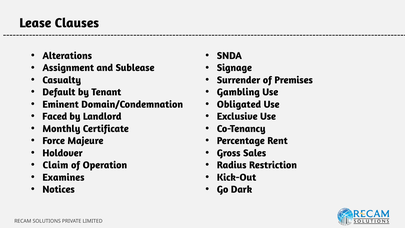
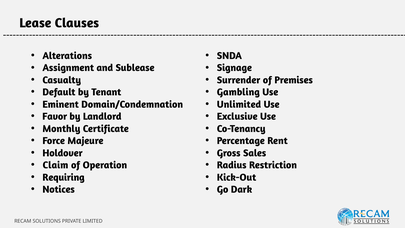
Obligated: Obligated -> Unlimited (239, 104)
Faced: Faced -> Favor (55, 116)
Examines: Examines -> Requiring (64, 177)
